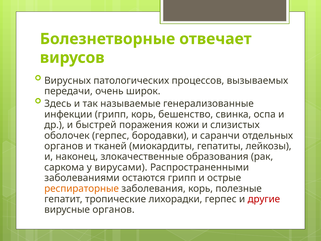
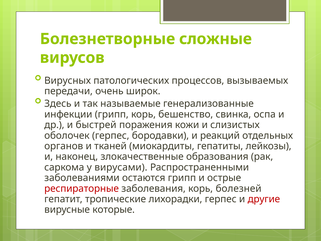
отвечает: отвечает -> сложные (215, 39)
саранчи: саранчи -> реакций (220, 135)
респираторные colour: orange -> red (82, 188)
полезные: полезные -> болезней (239, 188)
вирусные органов: органов -> которые (114, 210)
